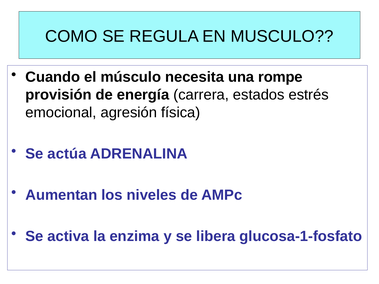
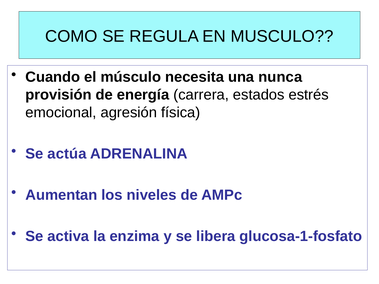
rompe: rompe -> nunca (280, 77)
